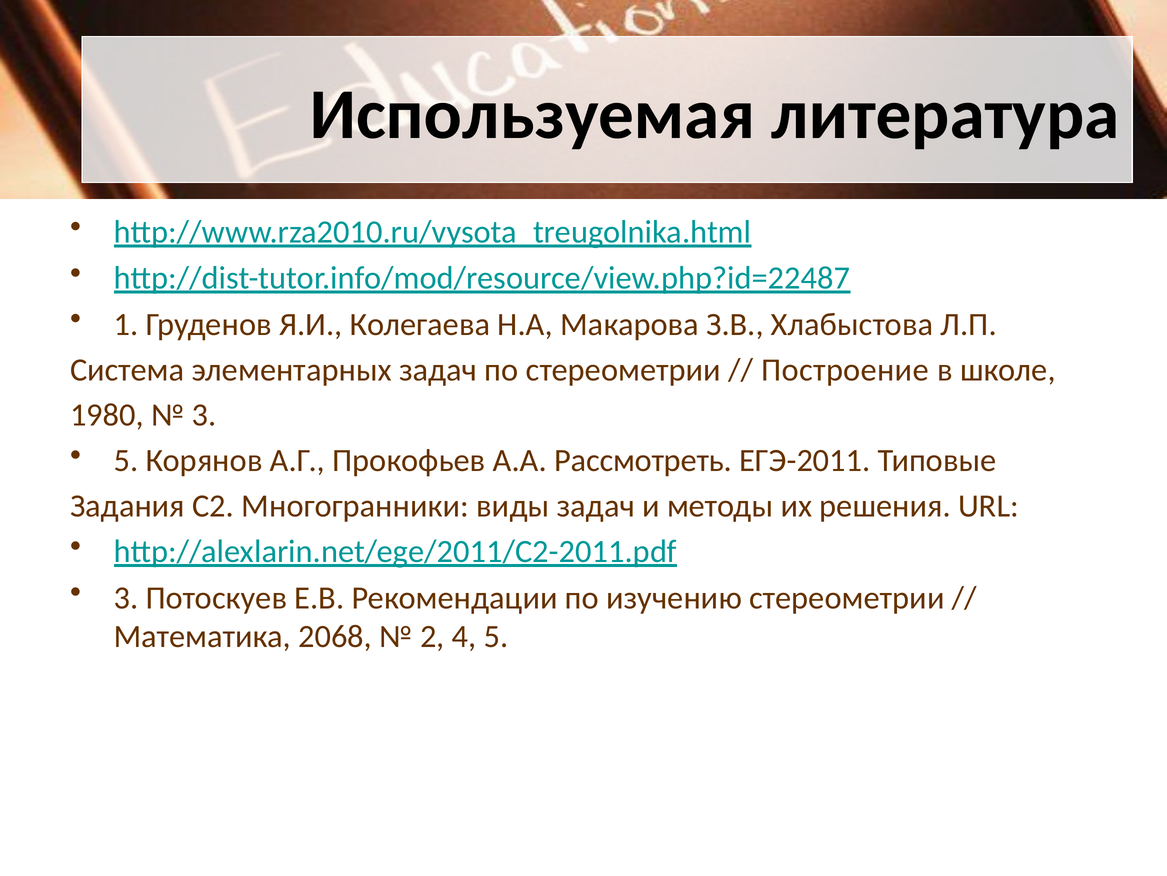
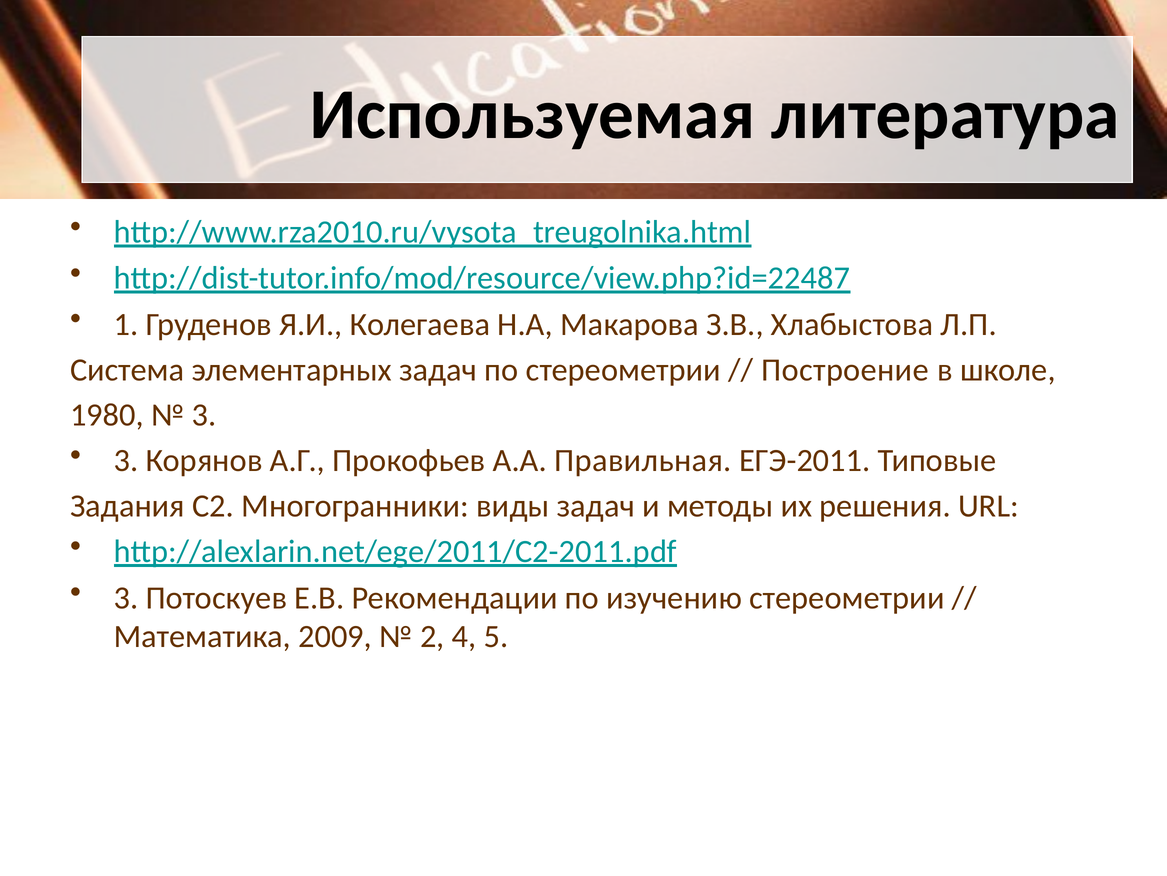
5: 5 -> 3 (126, 460)
Рассмотреть: Рассмотреть -> Правильная (643, 460)
2068: 2068 -> 2009 (335, 636)
